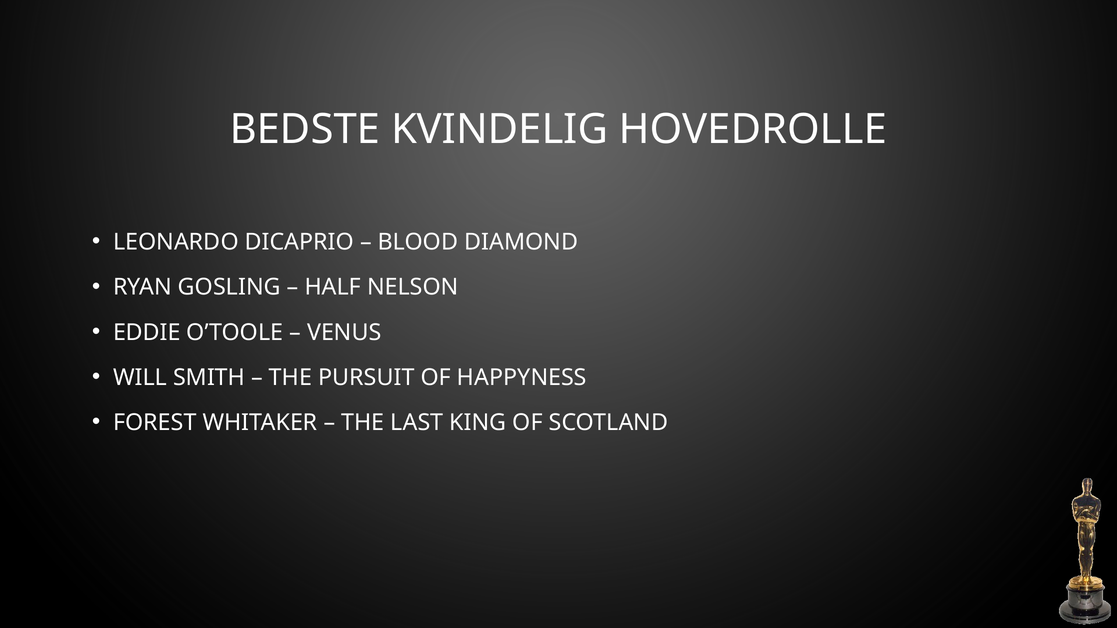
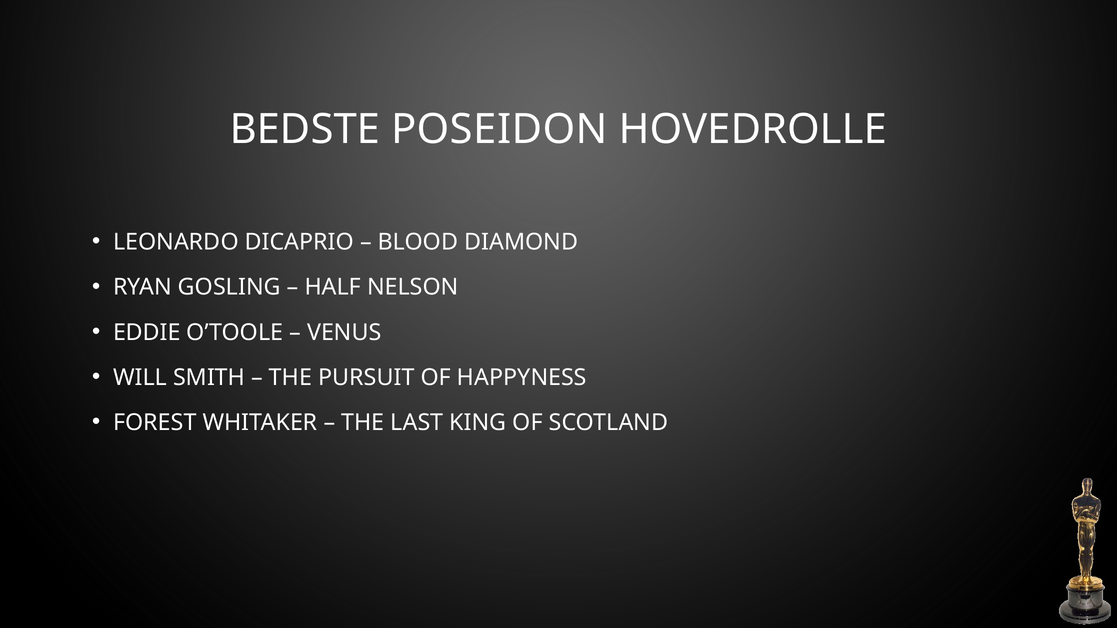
KVINDELIG: KVINDELIG -> POSEIDON (499, 129)
